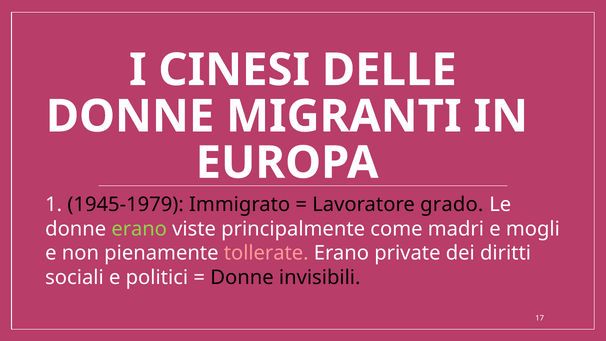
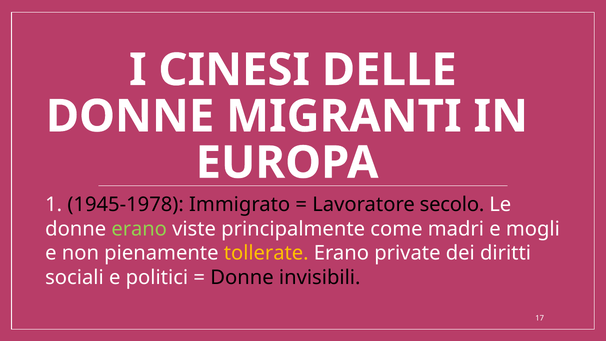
1945-1979: 1945-1979 -> 1945-1978 (126, 205)
grado: grado -> secolo (452, 205)
tollerate colour: pink -> yellow (266, 253)
